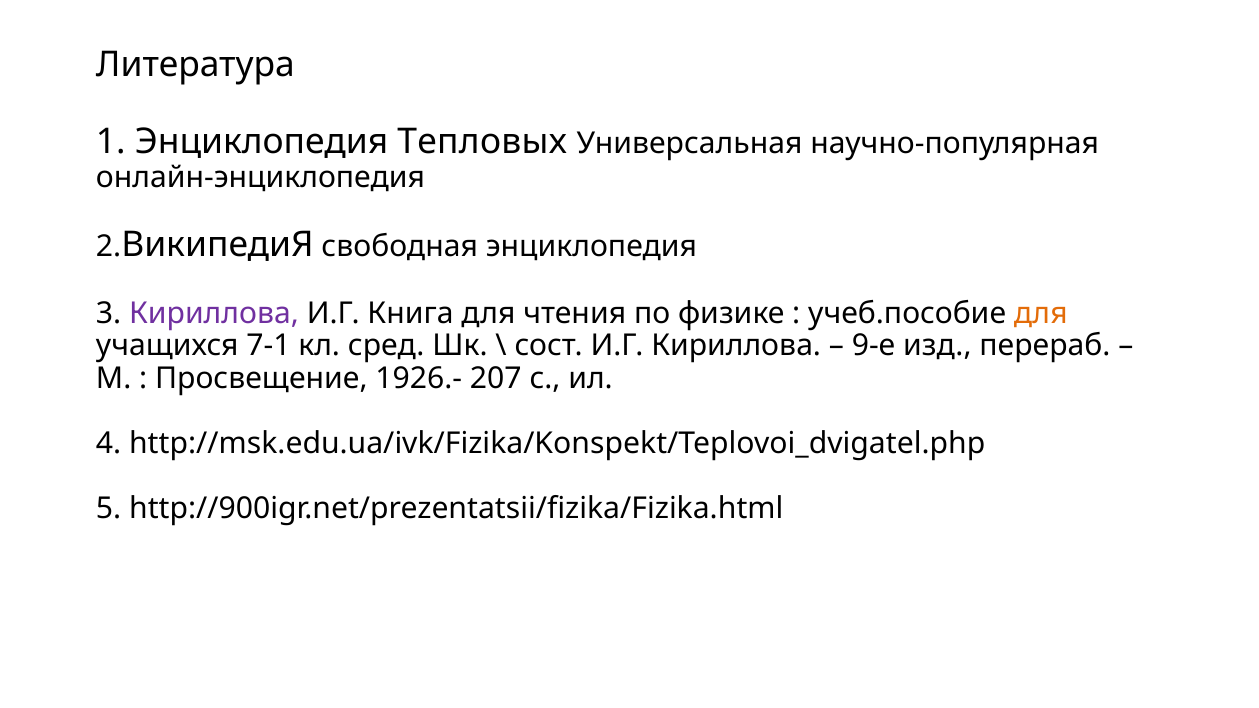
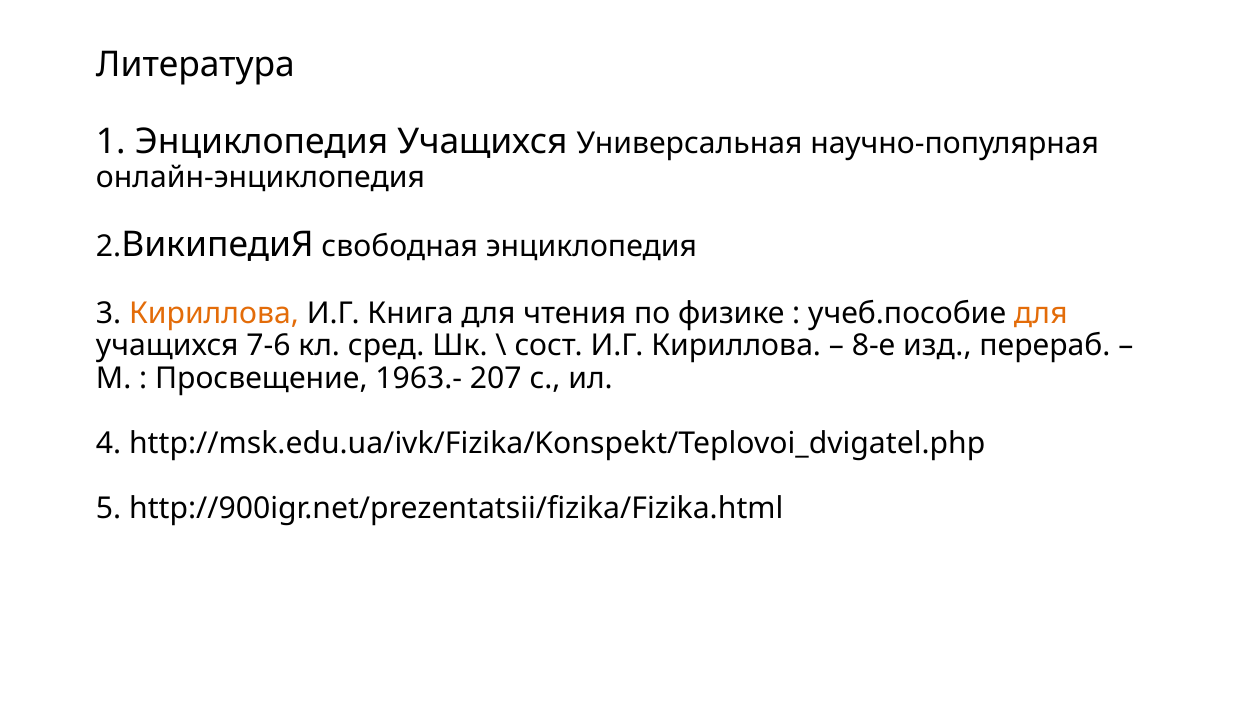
Энциклопедия Тепловых: Тепловых -> Учащихся (482, 142)
Кириллова colour: purple -> orange (214, 313)
7-1: 7-1 -> 7-6 (268, 346)
9-е: 9-е -> 8-е (874, 346)
1926.-: 1926.- -> 1963.- (419, 378)
